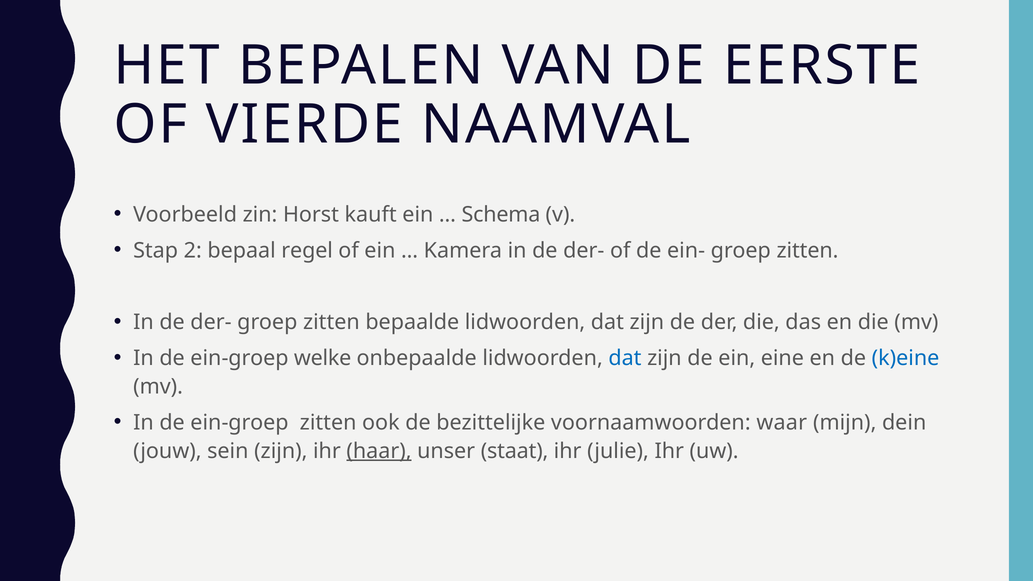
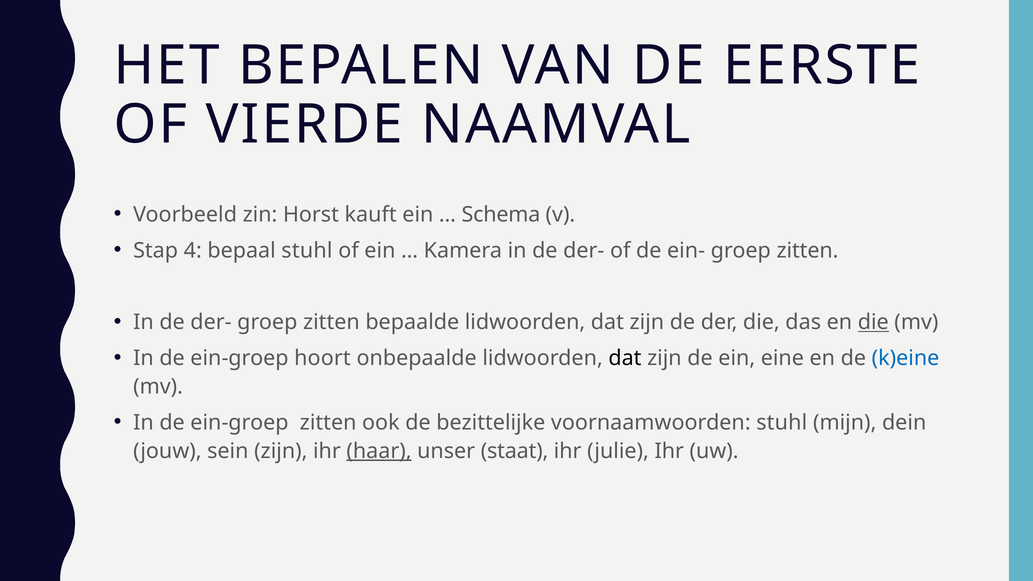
2: 2 -> 4 (193, 250)
bepaal regel: regel -> stuhl (307, 250)
die underline: none -> present (873, 322)
welke: welke -> hoort (322, 358)
dat colour: blue -> black (625, 358)
voornaamwoorden waar: waar -> stuhl (782, 423)
